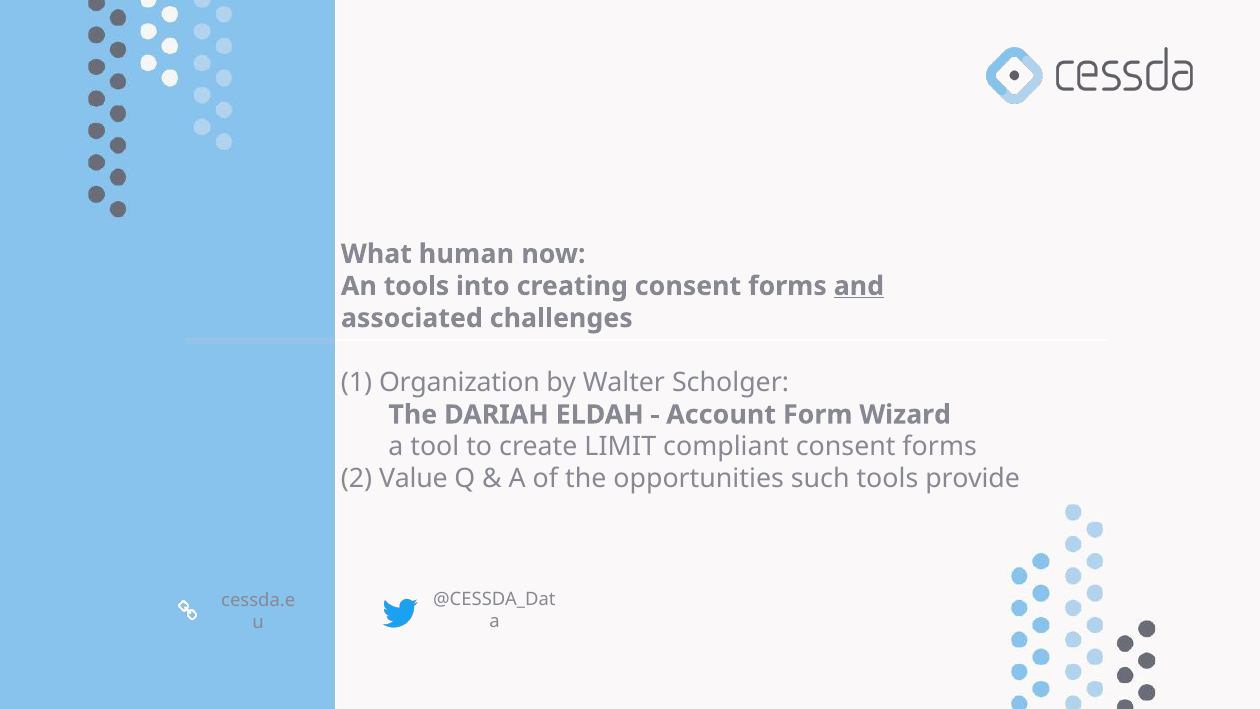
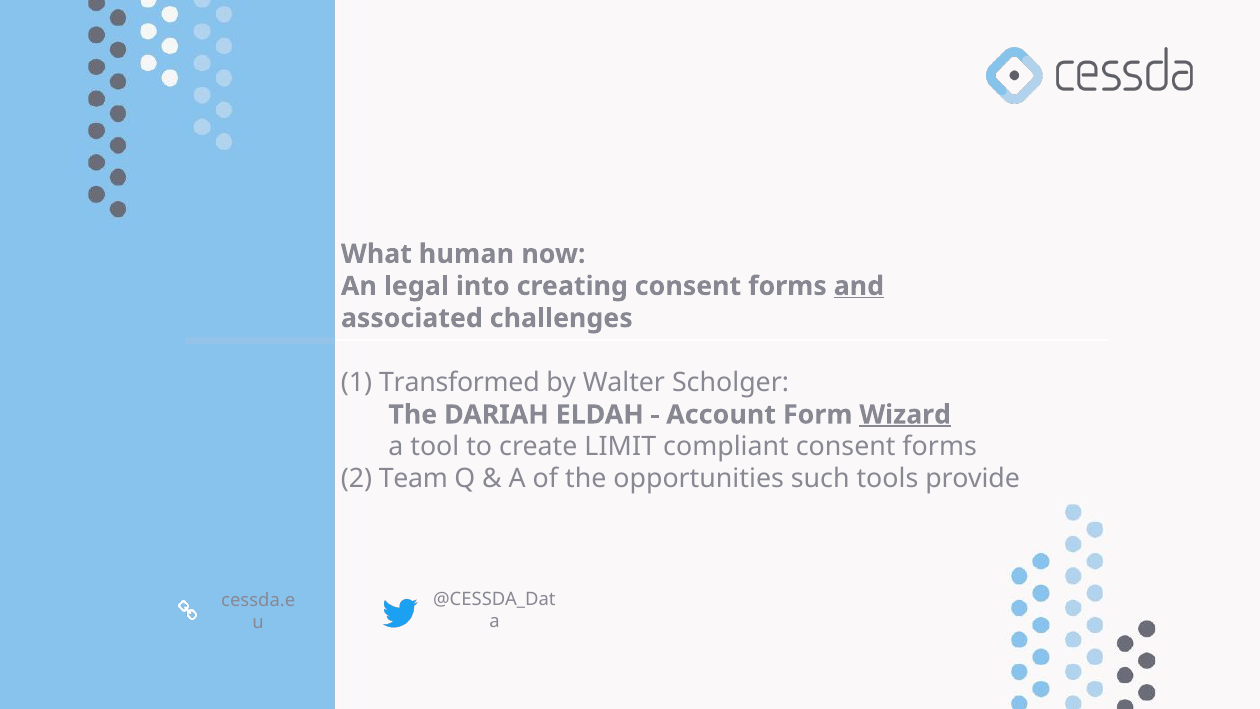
An tools: tools -> legal (416, 286)
Organization: Organization -> Transformed (459, 382)
Wizard underline: none -> present (905, 415)
Value: Value -> Team (413, 479)
